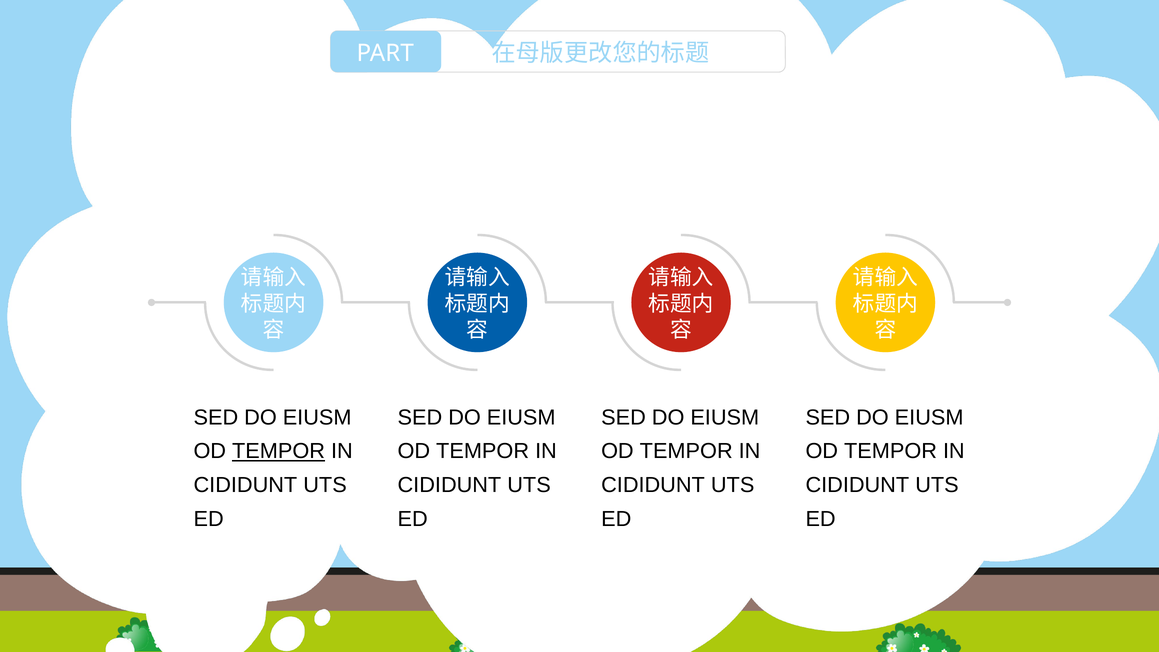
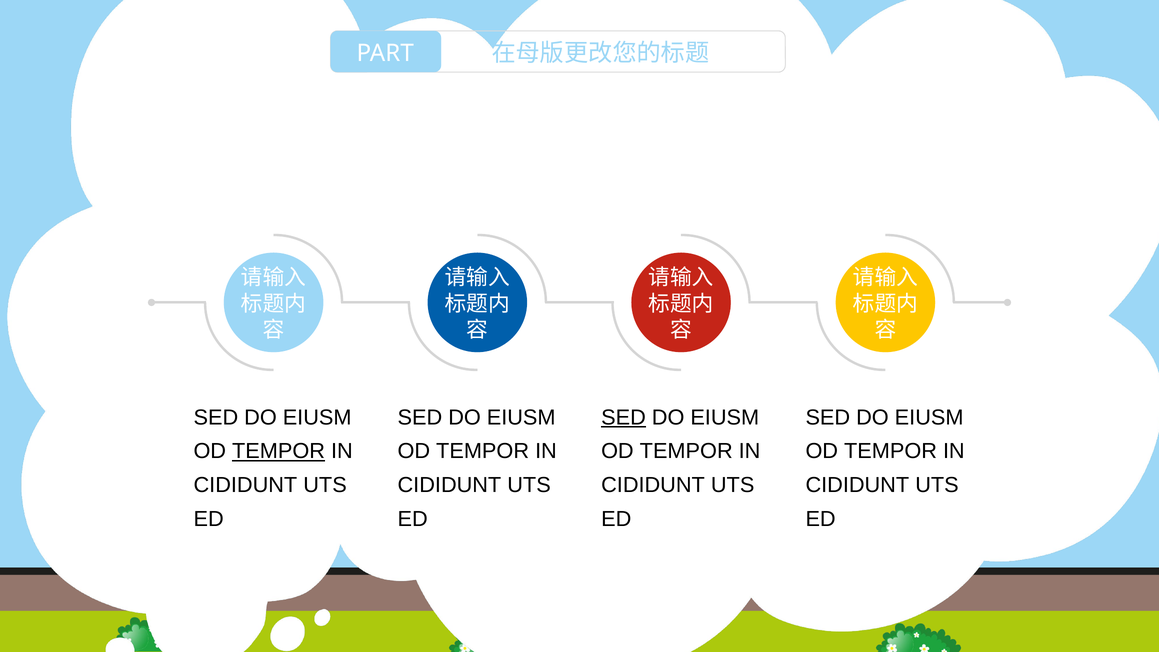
SED underline: none -> present (624, 417)
